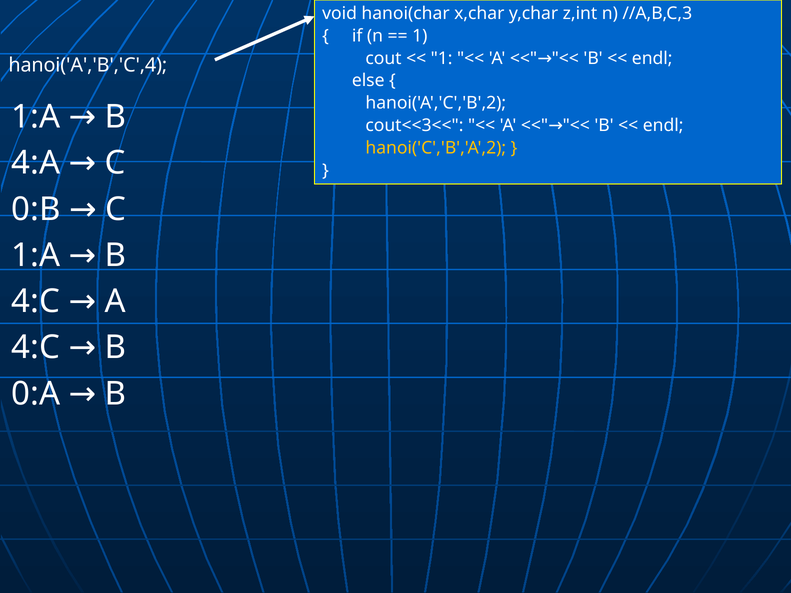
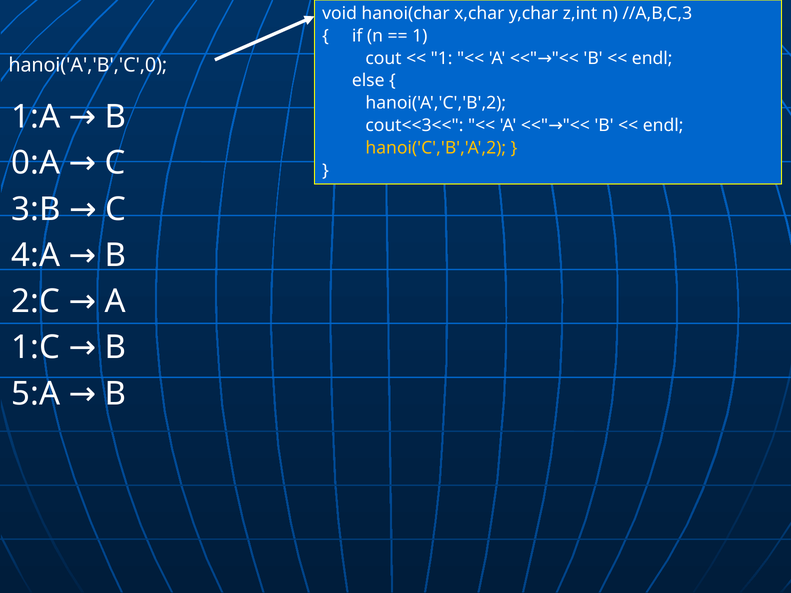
hanoi('A','B','C',4: hanoi('A','B','C',4 -> hanoi('A','B','C',0 (88, 65)
4:A: 4:A -> 0:A (36, 163)
0:B: 0:B -> 3:B (36, 209)
1:A: 1:A -> 4:A (36, 255)
4:C: 4:C -> 2:C (36, 302)
4:C: 4:C -> 1:C (36, 348)
0:A: 0:A -> 5:A (36, 394)
